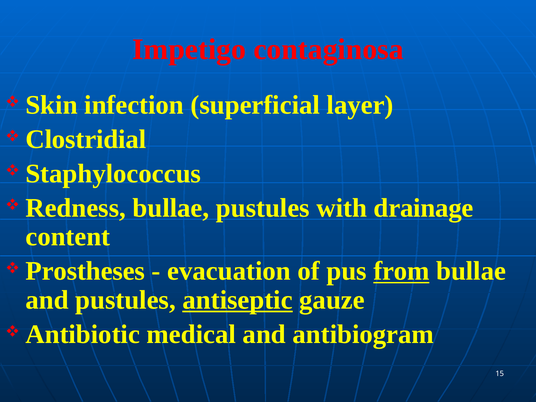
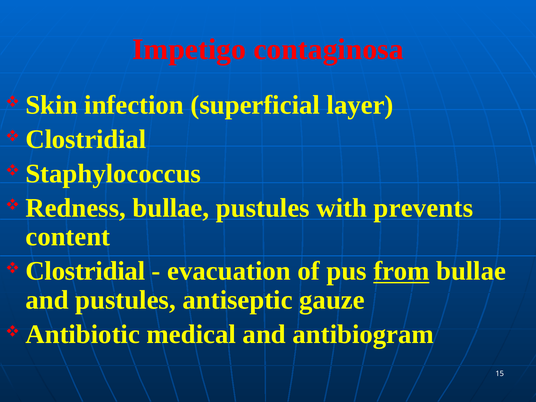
drainage: drainage -> prevents (423, 208)
Prostheses: Prostheses -> Clostridial (85, 271)
antiseptic underline: present -> none (238, 300)
